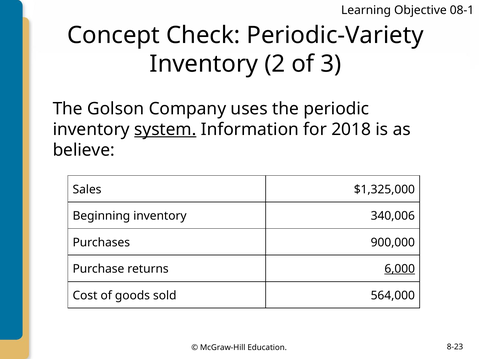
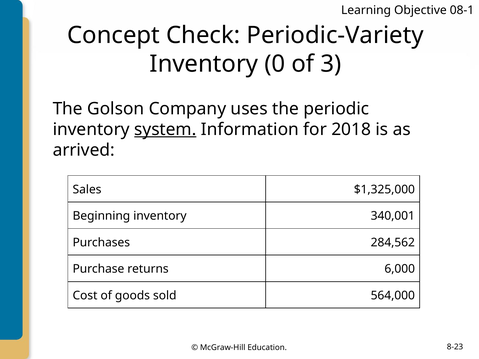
2: 2 -> 0 (275, 64)
believe: believe -> arrived (84, 150)
340,006: 340,006 -> 340,001 (393, 216)
900,000: 900,000 -> 284,562 (393, 243)
6,000 underline: present -> none (400, 269)
